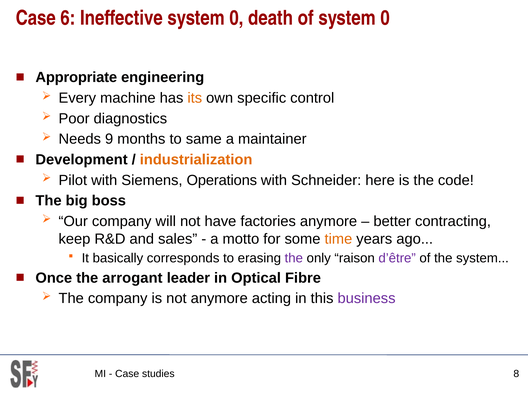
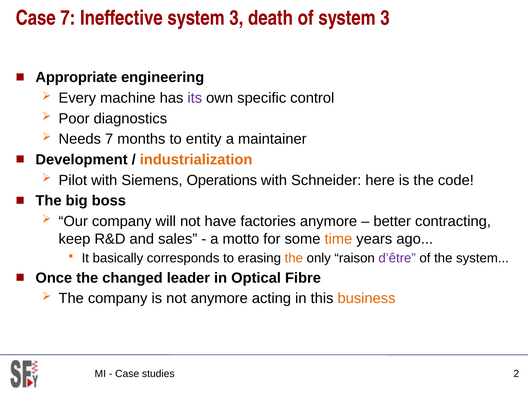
Case 6: 6 -> 7 (68, 18)
Ineffective system 0: 0 -> 3 (237, 18)
of system 0: 0 -> 3 (385, 18)
its colour: orange -> purple (195, 98)
Needs 9: 9 -> 7 (109, 139)
same: same -> entity (204, 139)
the colour: purple -> orange (294, 258)
arrogant: arrogant -> changed (132, 278)
business colour: purple -> orange (367, 298)
8: 8 -> 2 (516, 374)
